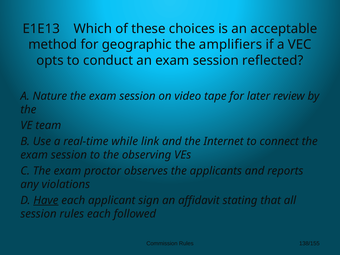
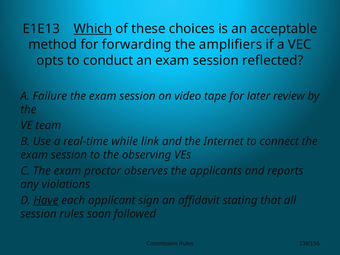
Which underline: none -> present (93, 29)
geographic: geographic -> forwarding (137, 45)
Nature: Nature -> Failure (50, 96)
rules each: each -> soon (99, 214)
